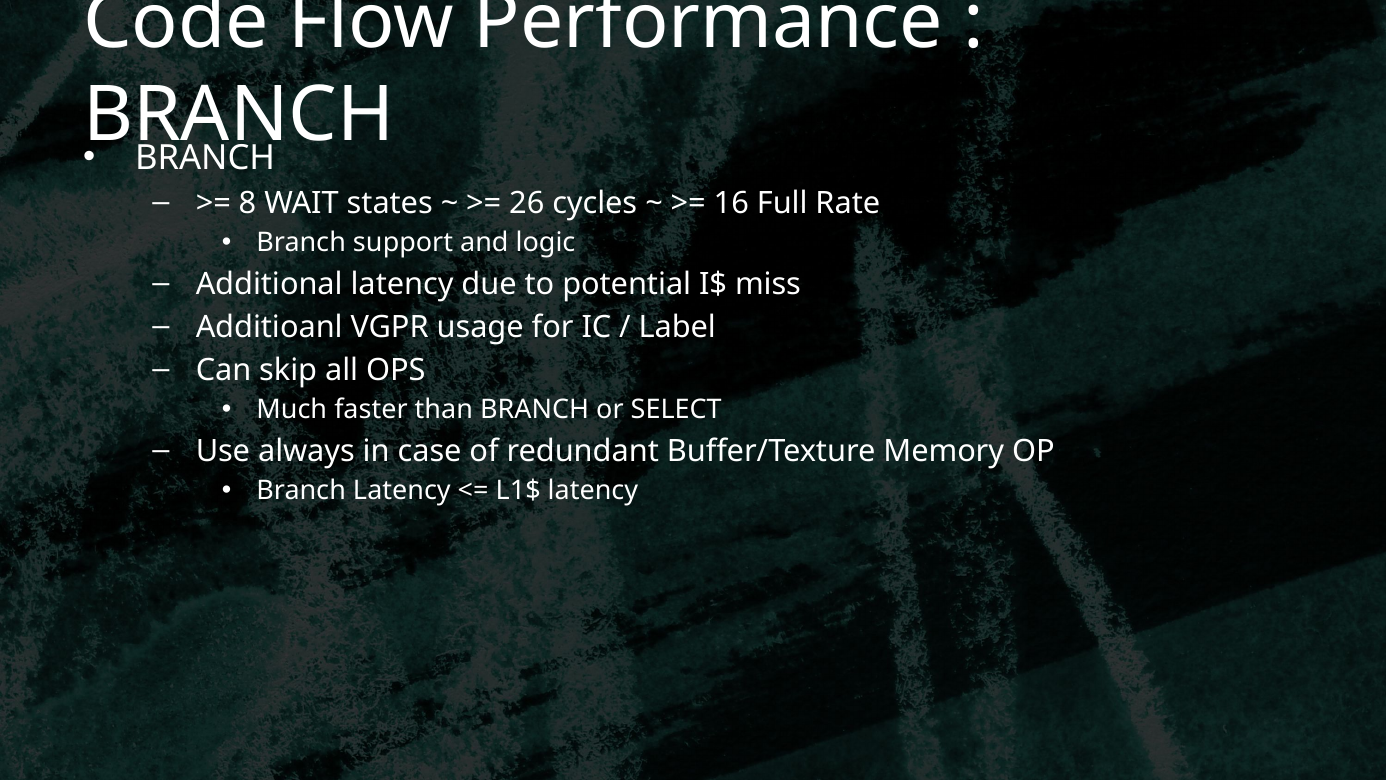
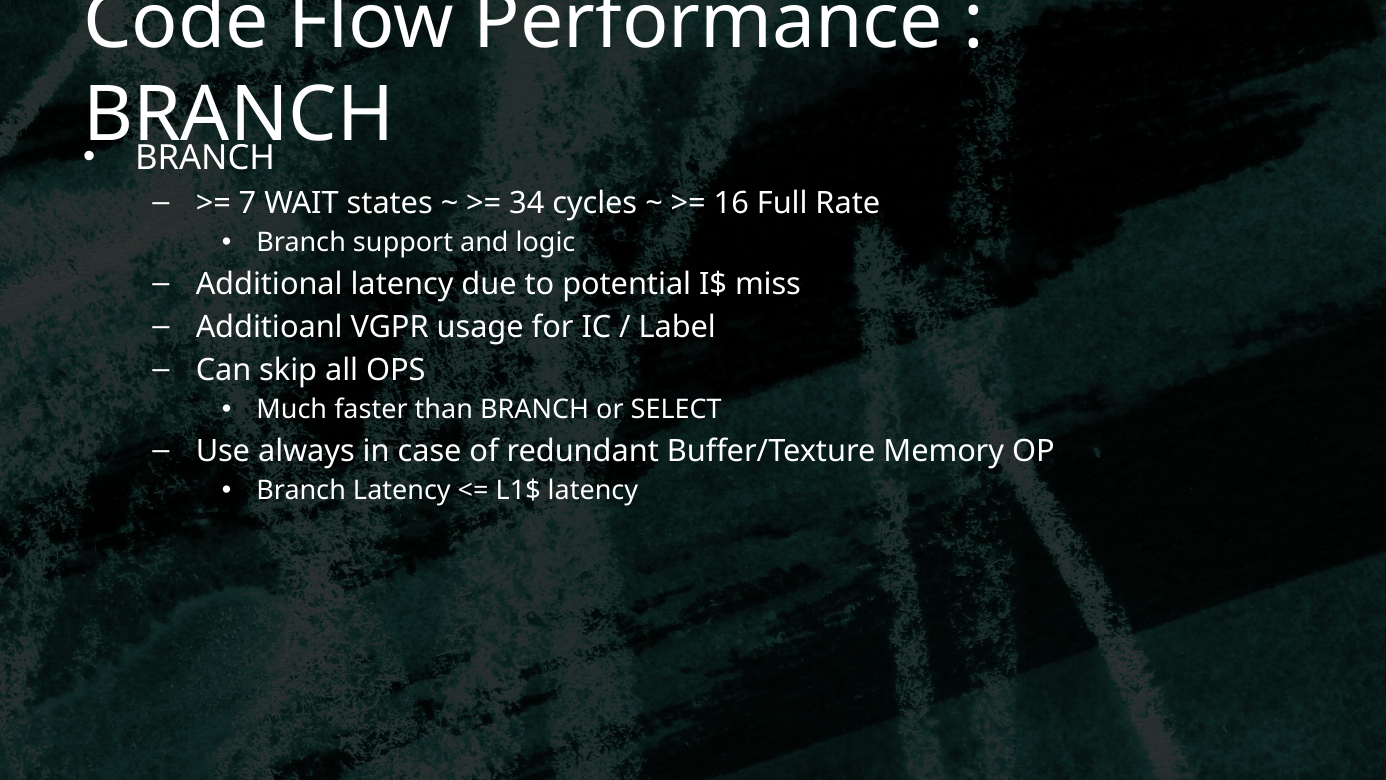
8: 8 -> 7 (247, 203)
26: 26 -> 34 (527, 203)
